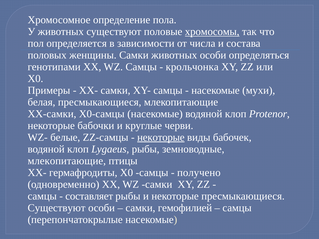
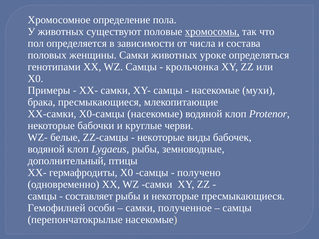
животных особи: особи -> уроке (213, 55)
белая: белая -> брака (41, 102)
некоторые underline: present -> none (161, 138)
млекопитающие: млекопитающие -> дополнительный (67, 161)
Существуют: Существуют -> Гемофилией (57, 208)
гемофилией: гемофилией -> полученное (185, 208)
